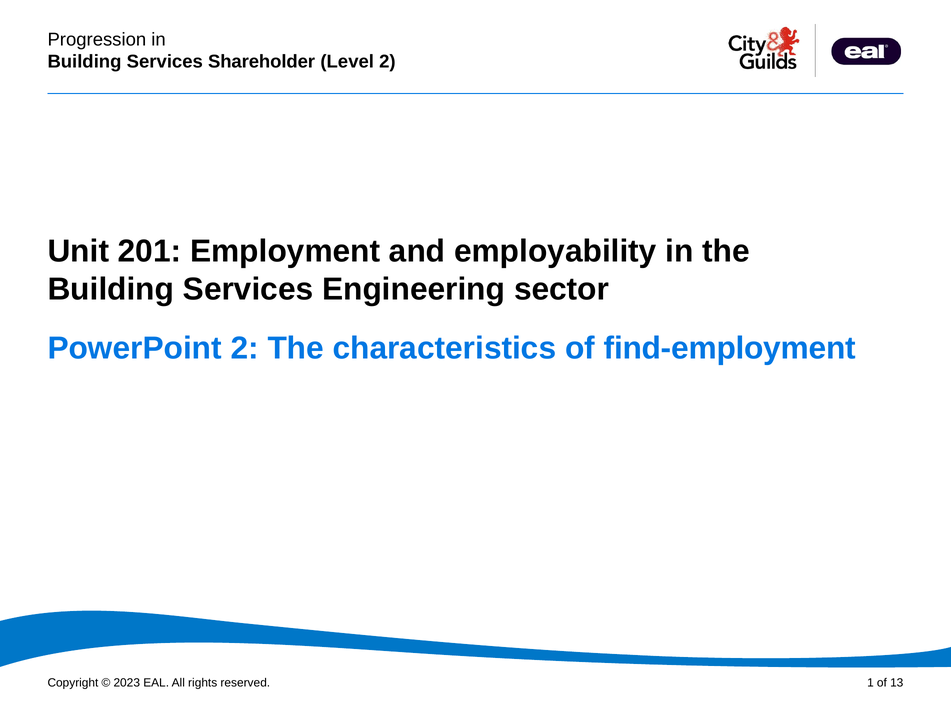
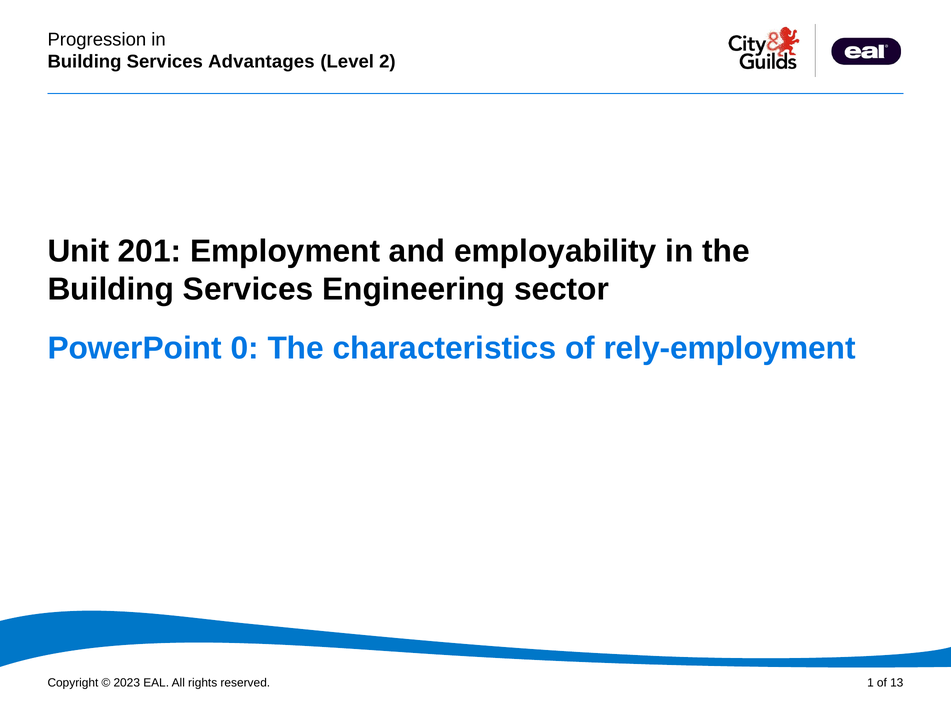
Shareholder: Shareholder -> Advantages (261, 62)
PowerPoint 2: 2 -> 0 (245, 348)
find-employment: find-employment -> rely-employment (730, 348)
